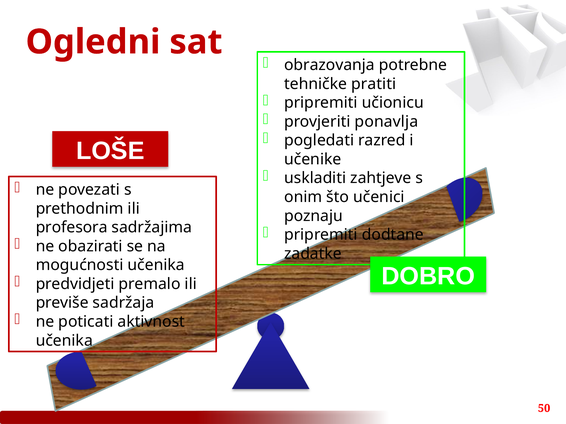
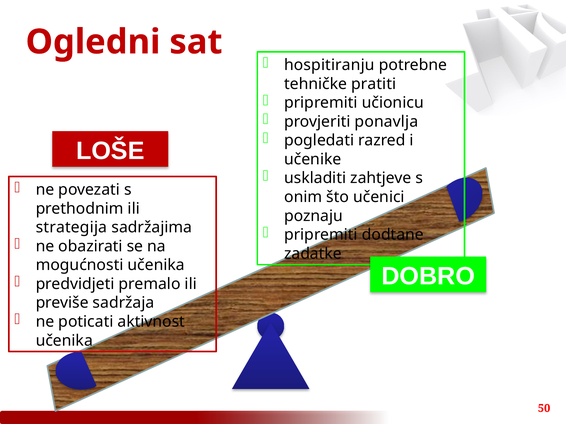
obrazovanja: obrazovanja -> hospitiranju (329, 65)
profesora: profesora -> strategija (71, 228)
